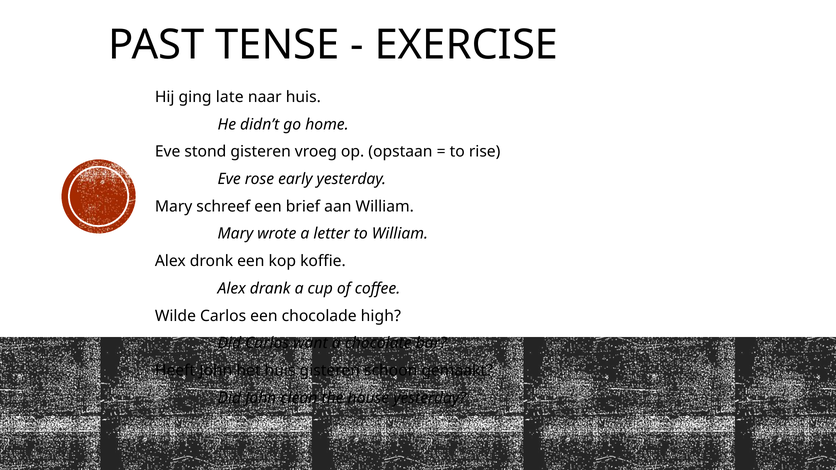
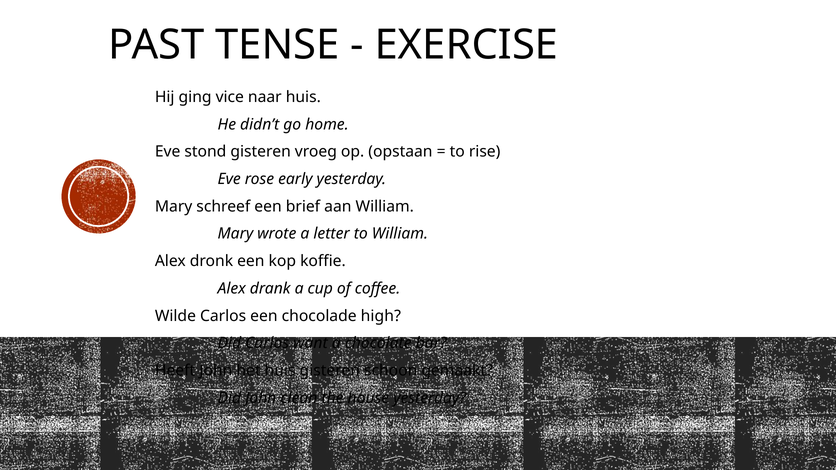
late: late -> vice (230, 97)
